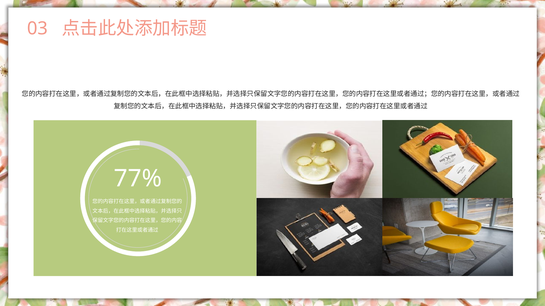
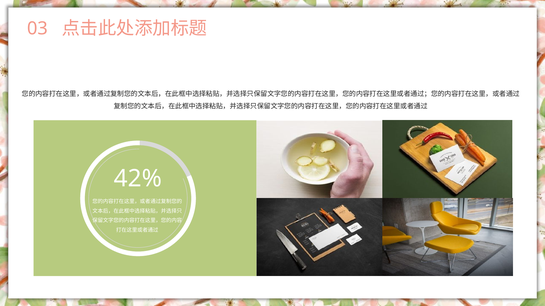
77%: 77% -> 42% (138, 179)
